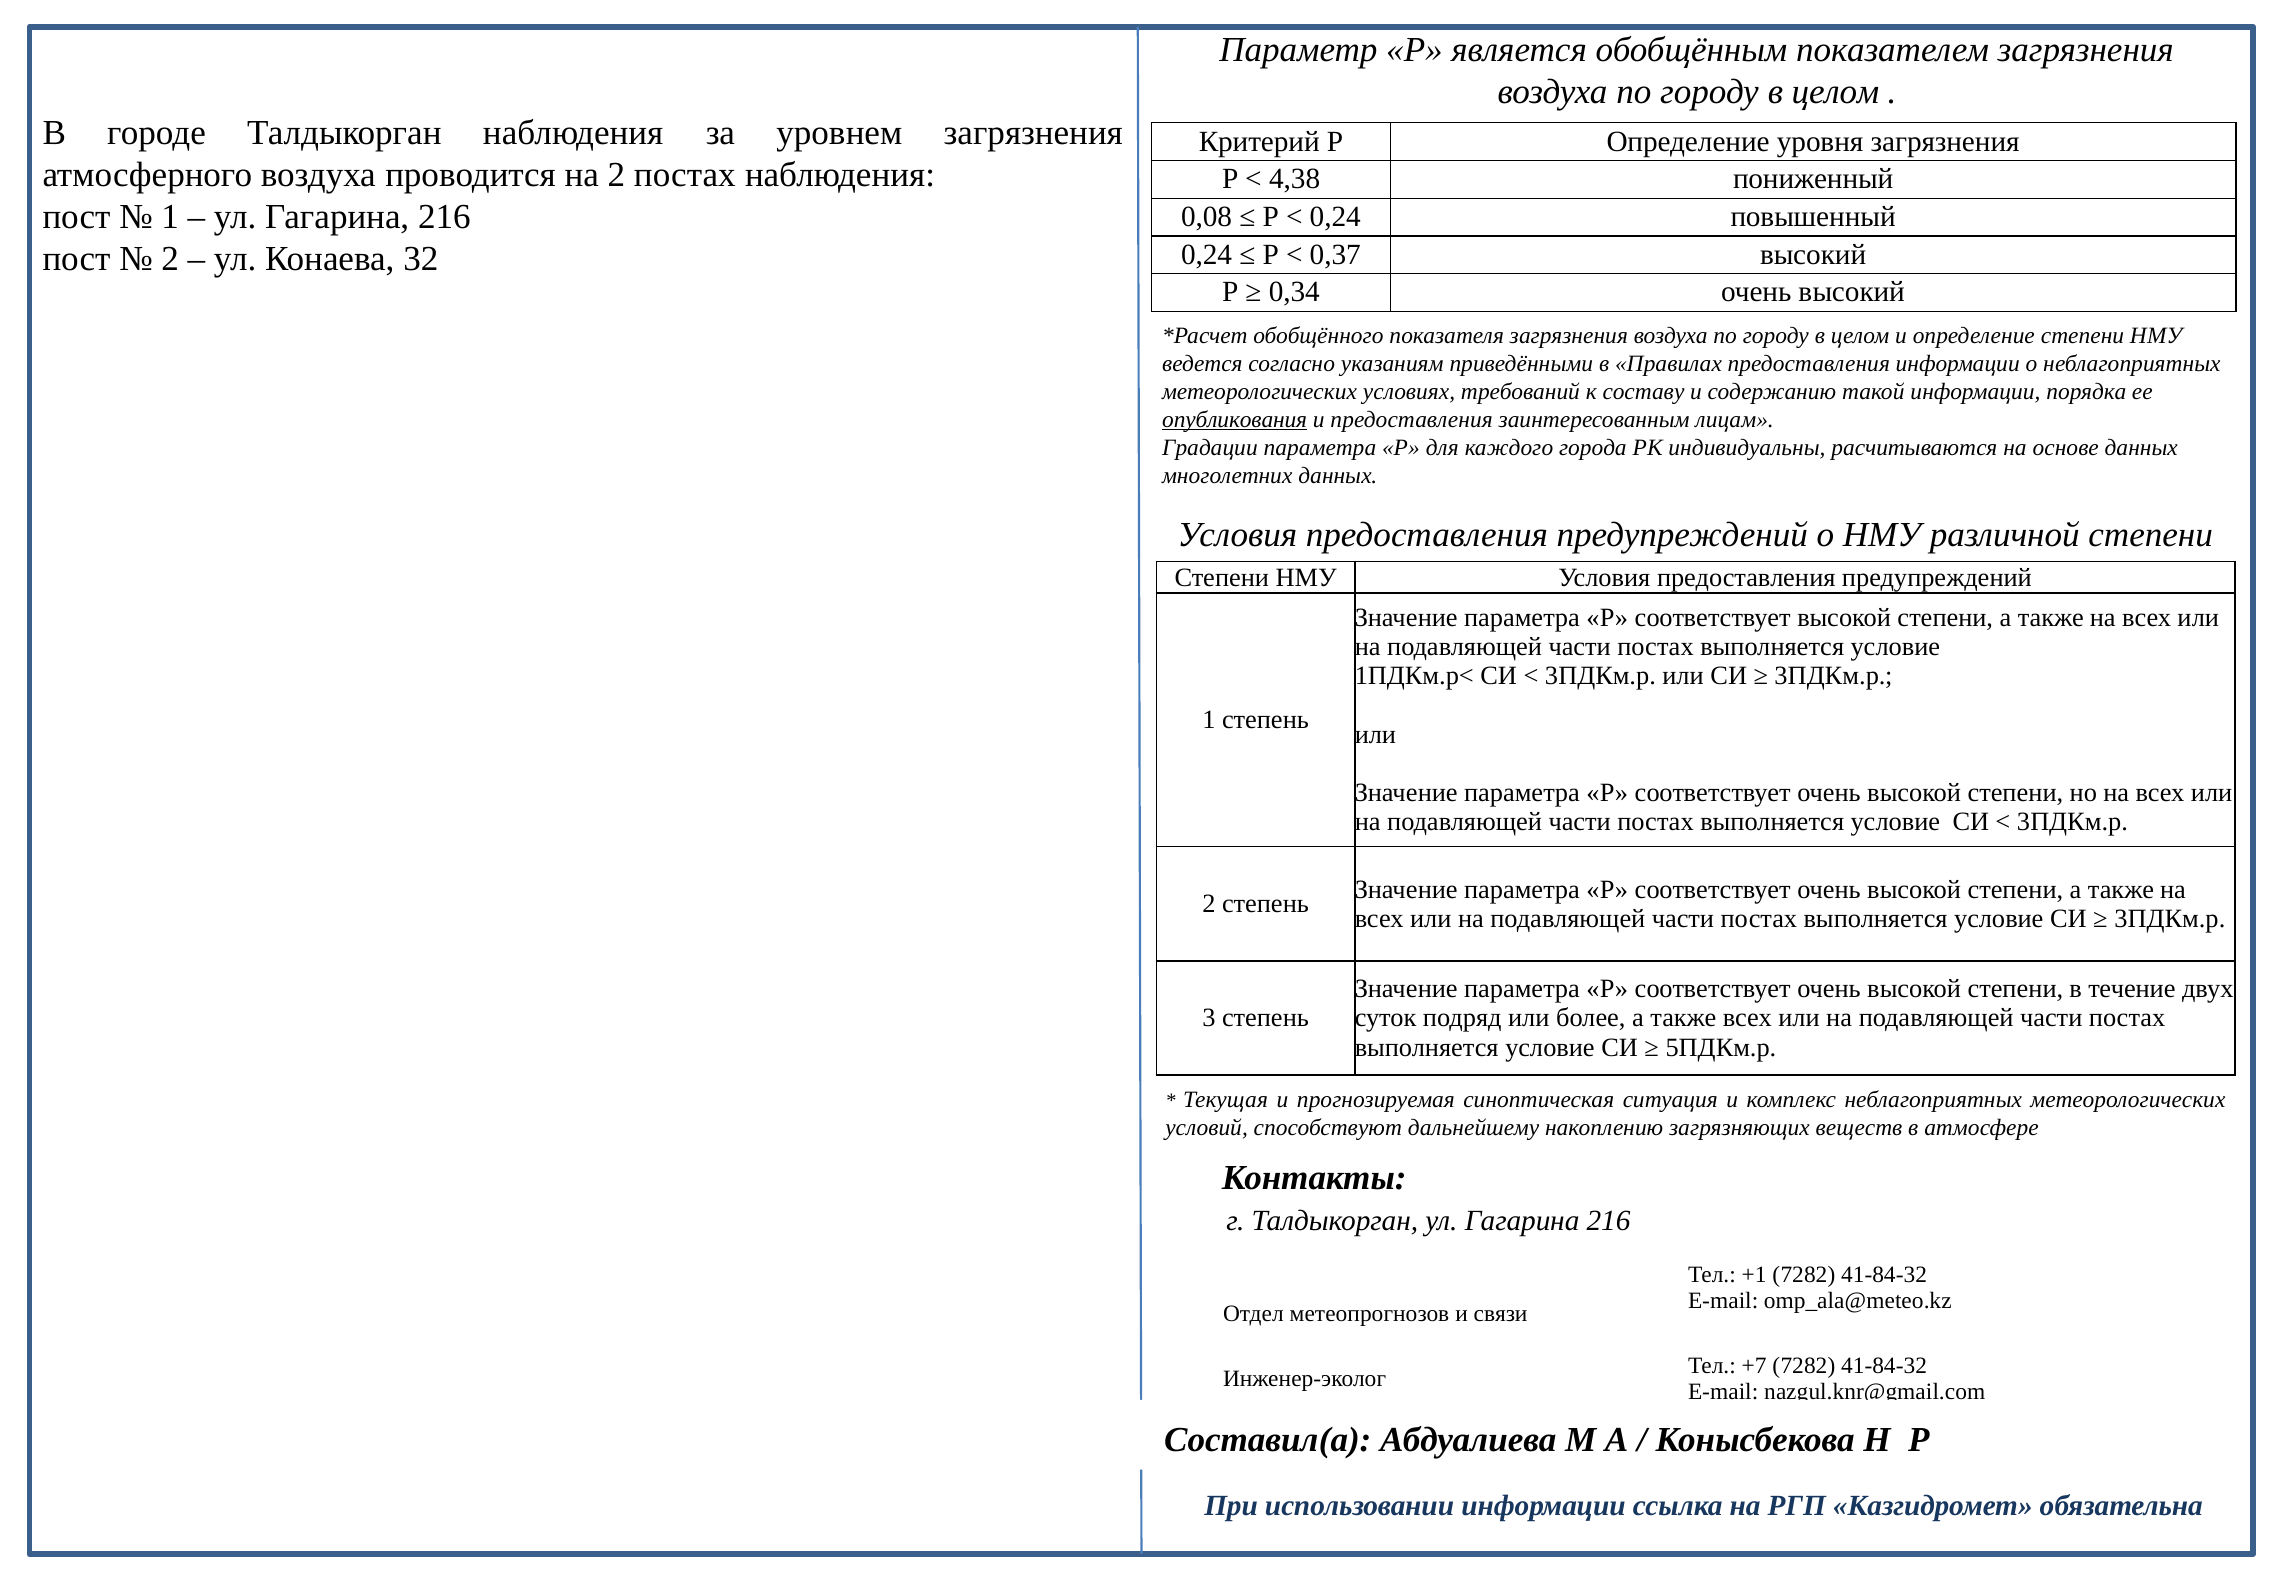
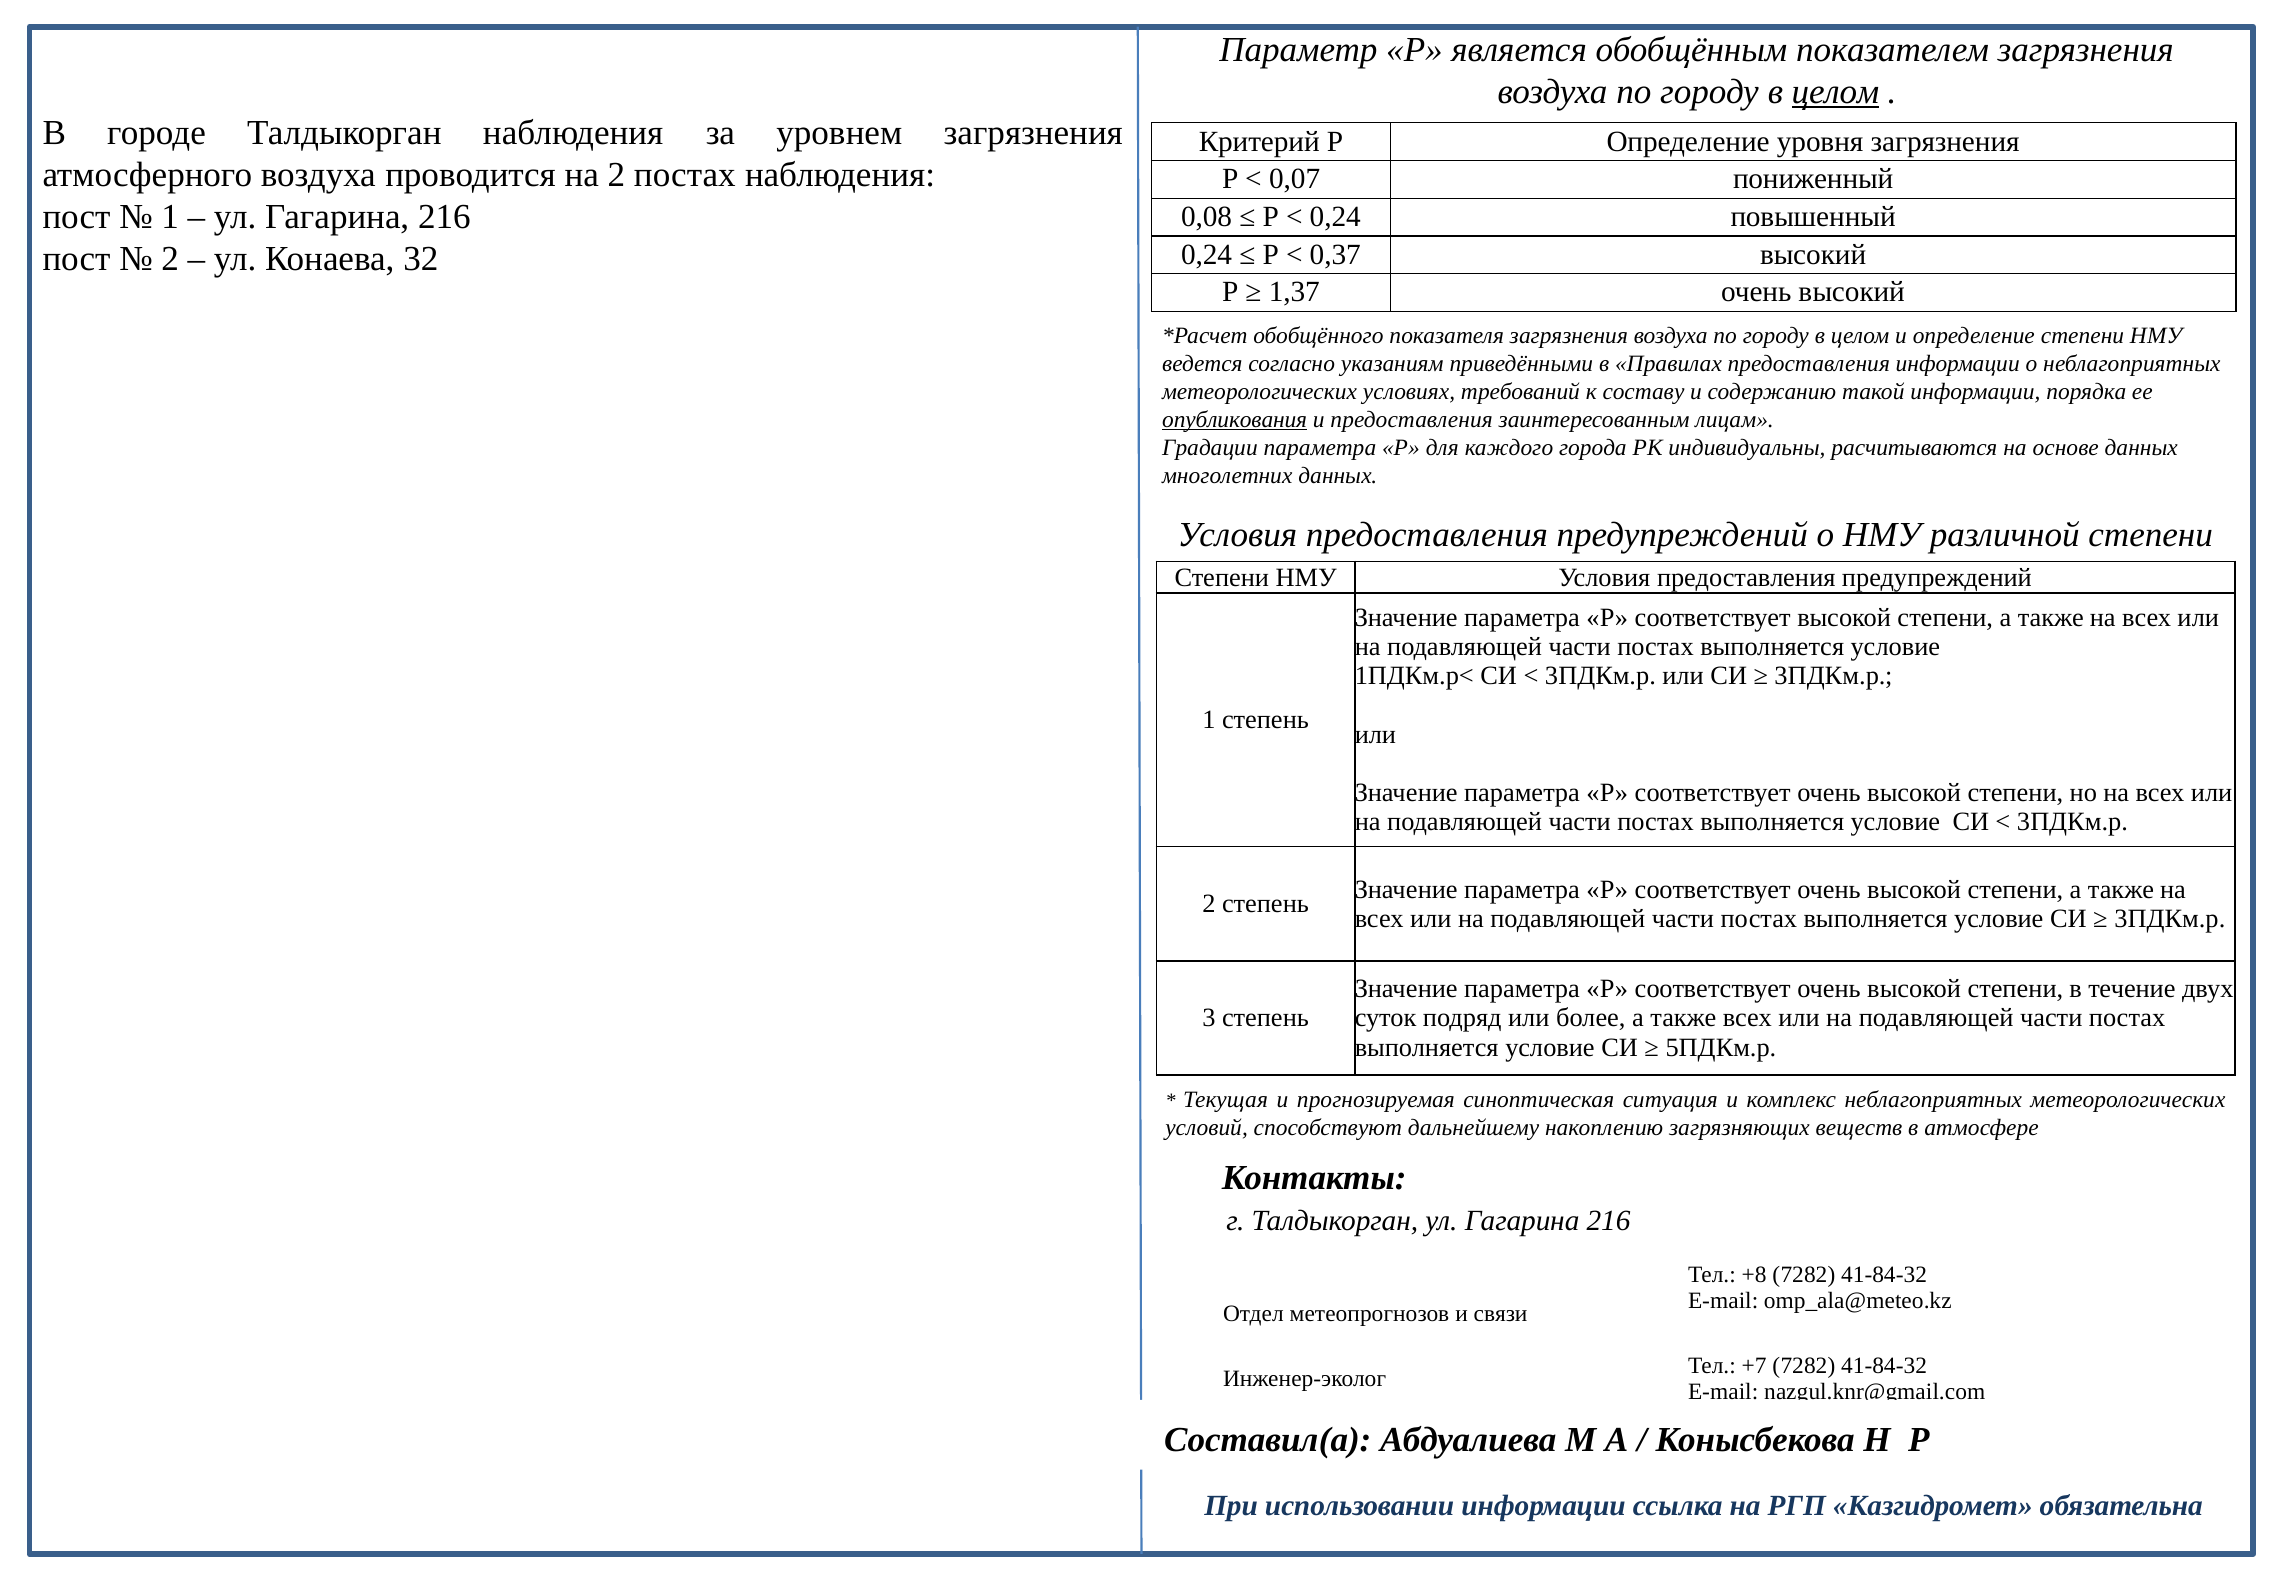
целом underline: none -> present (1835, 92)
4,38: 4,38 -> 0,07 (1295, 179)
0,34: 0,34 -> 1,37 (1294, 292)
+1: +1 -> +8 (1754, 1274)
